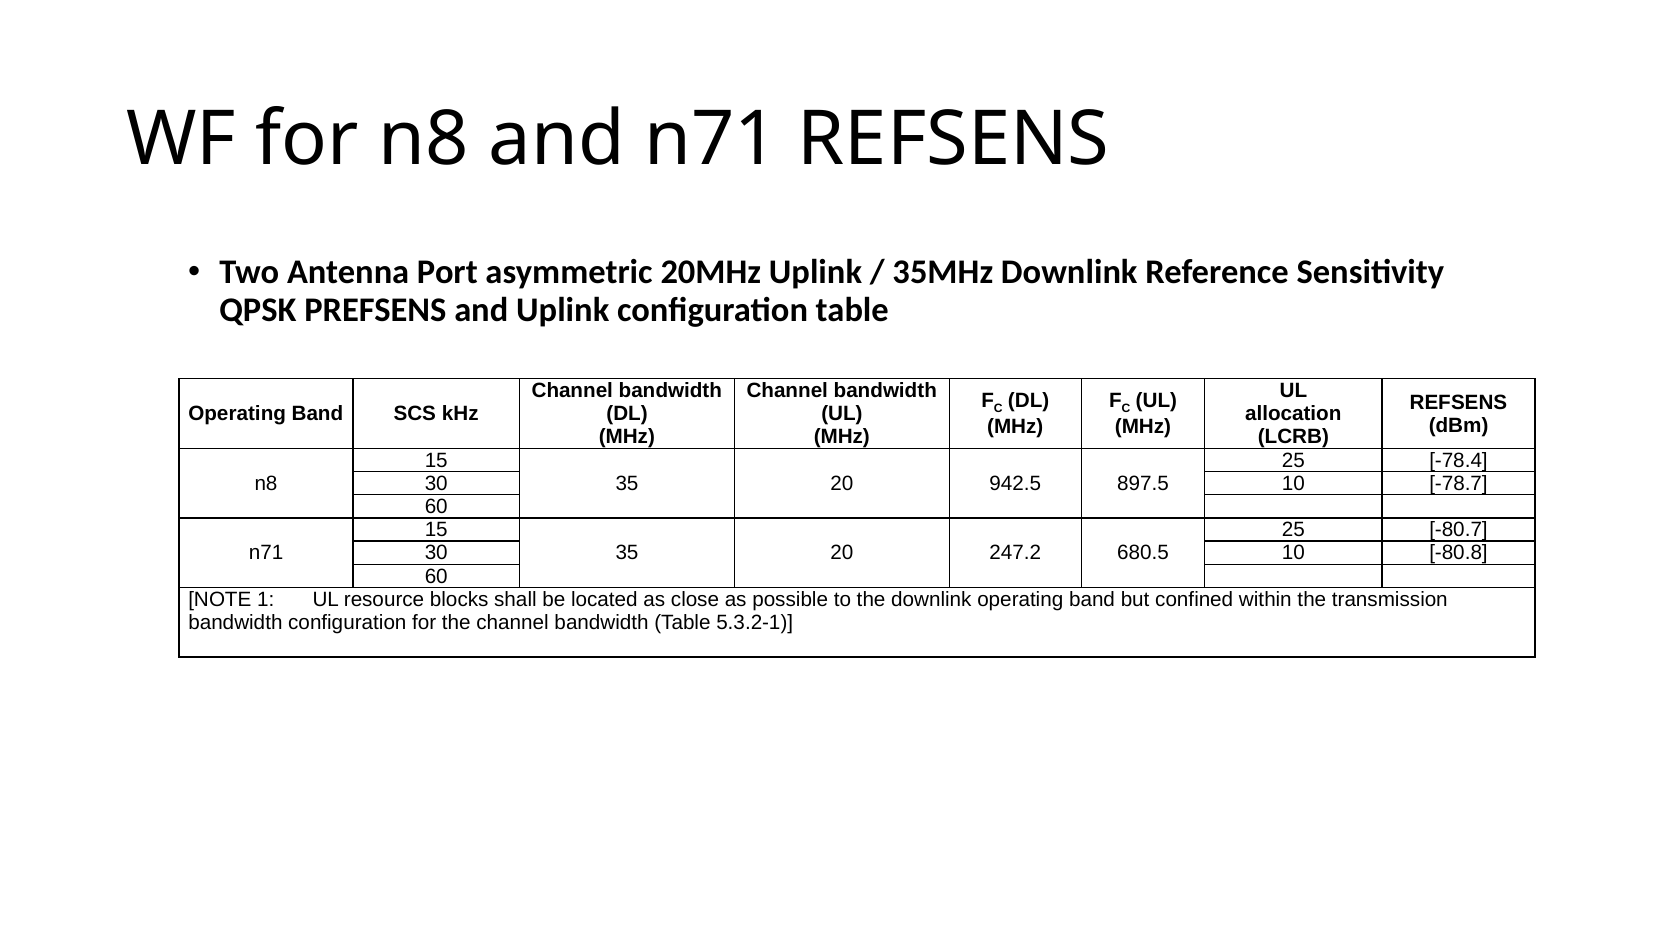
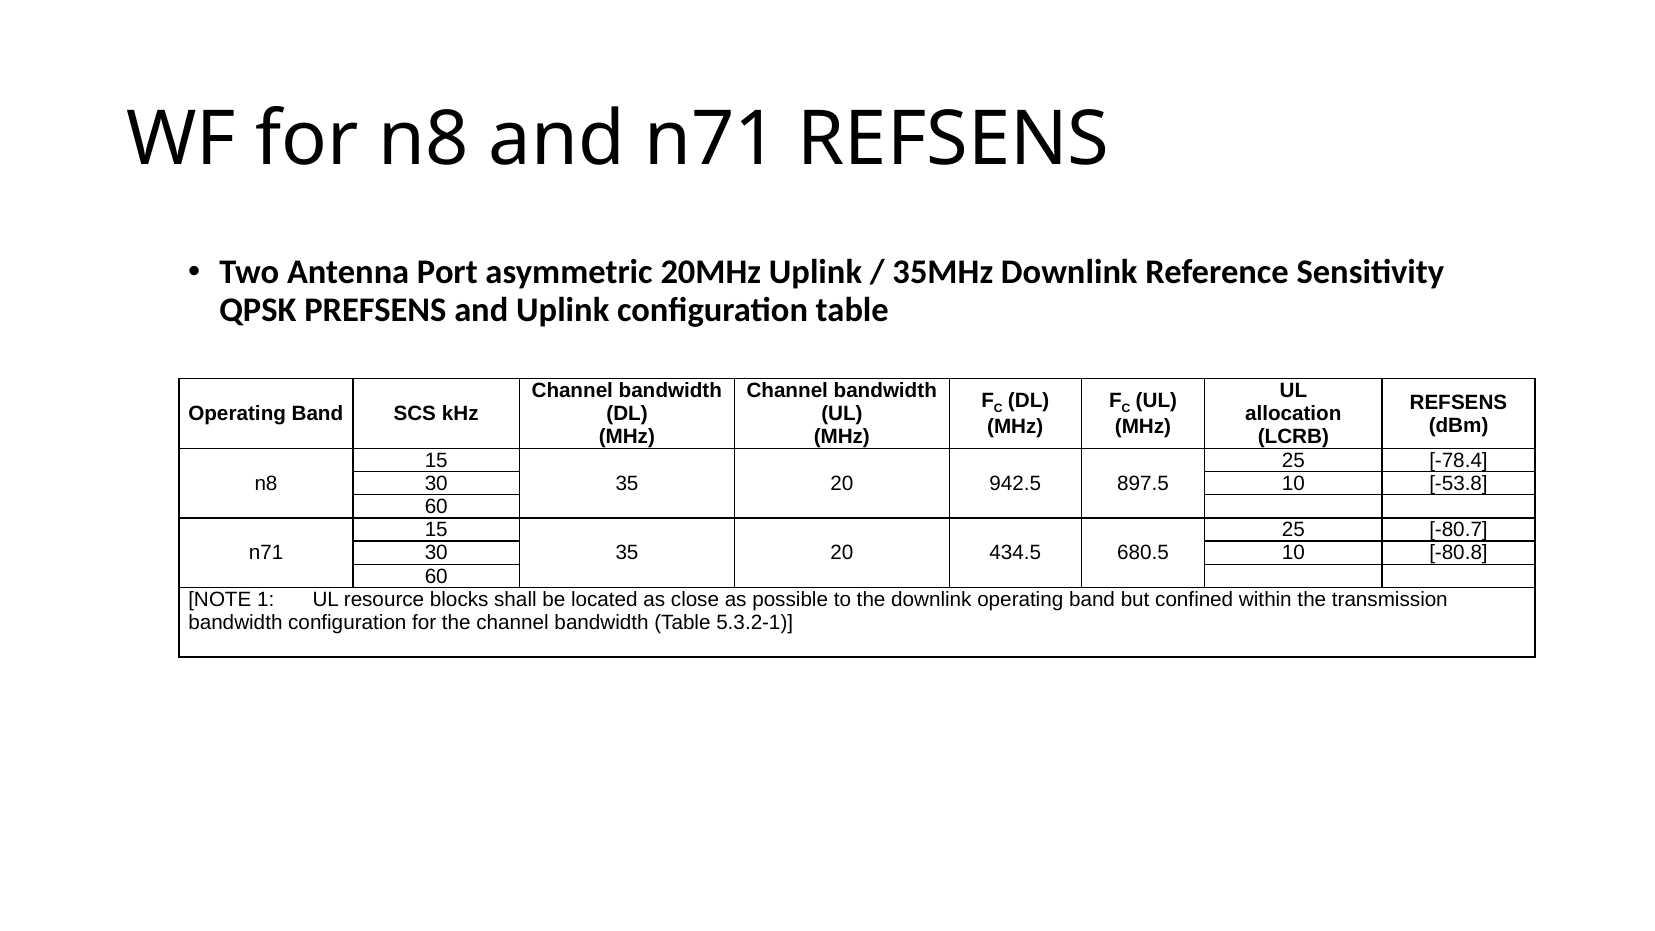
-78.7: -78.7 -> -53.8 (1458, 483)
247.2: 247.2 -> 434.5 (1015, 553)
